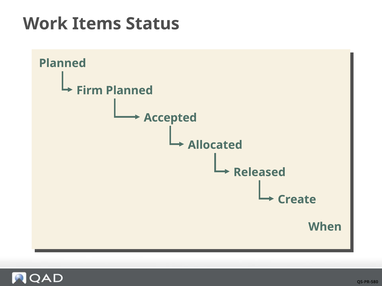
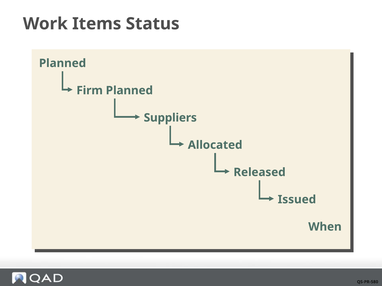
Accepted: Accepted -> Suppliers (170, 118)
Create: Create -> Issued (297, 200)
